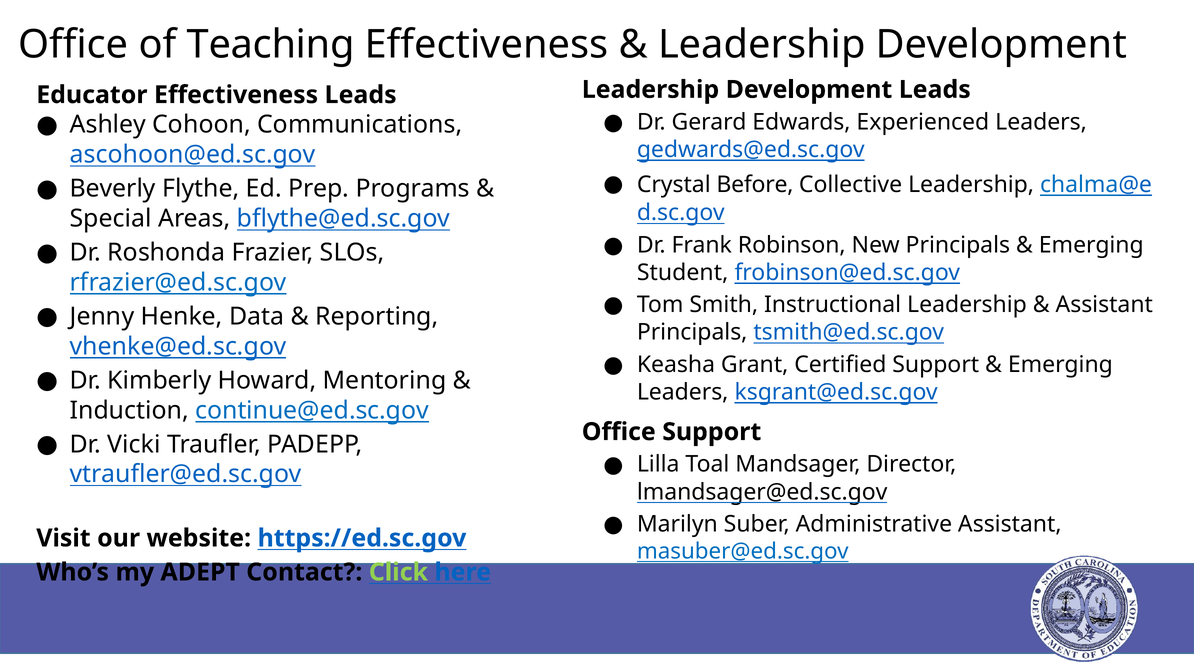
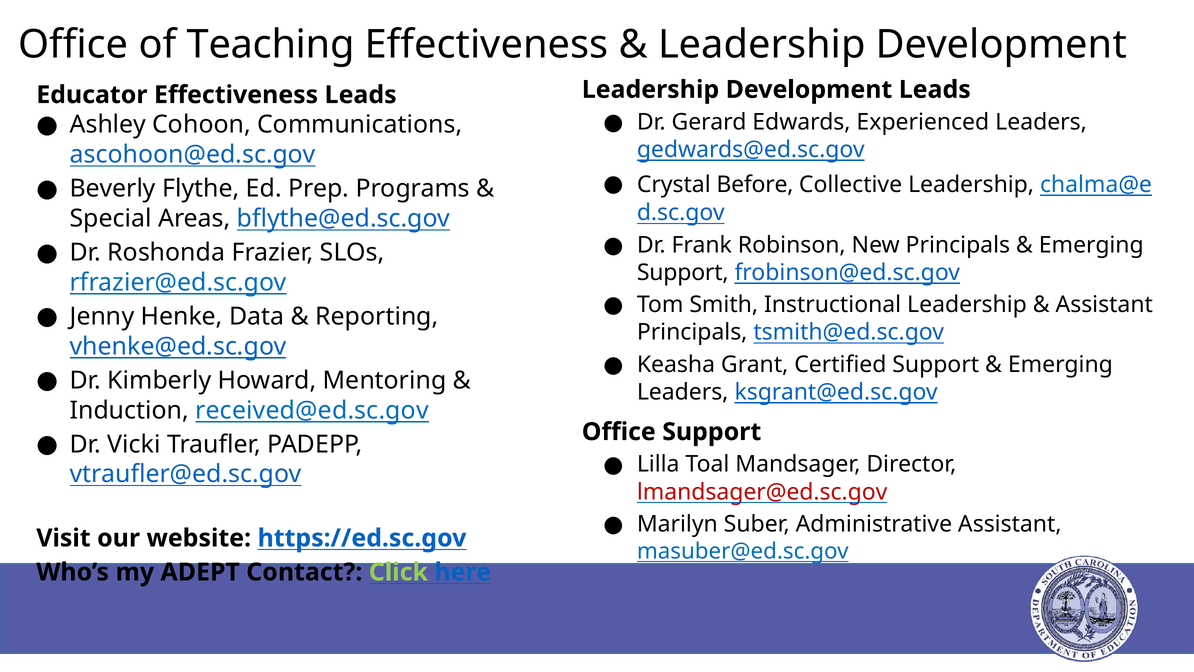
Student: Student -> Support (683, 272)
continue@ed.sc.gov: continue@ed.sc.gov -> received@ed.sc.gov (312, 410)
lmandsager@ed.sc.gov colour: black -> red (762, 492)
